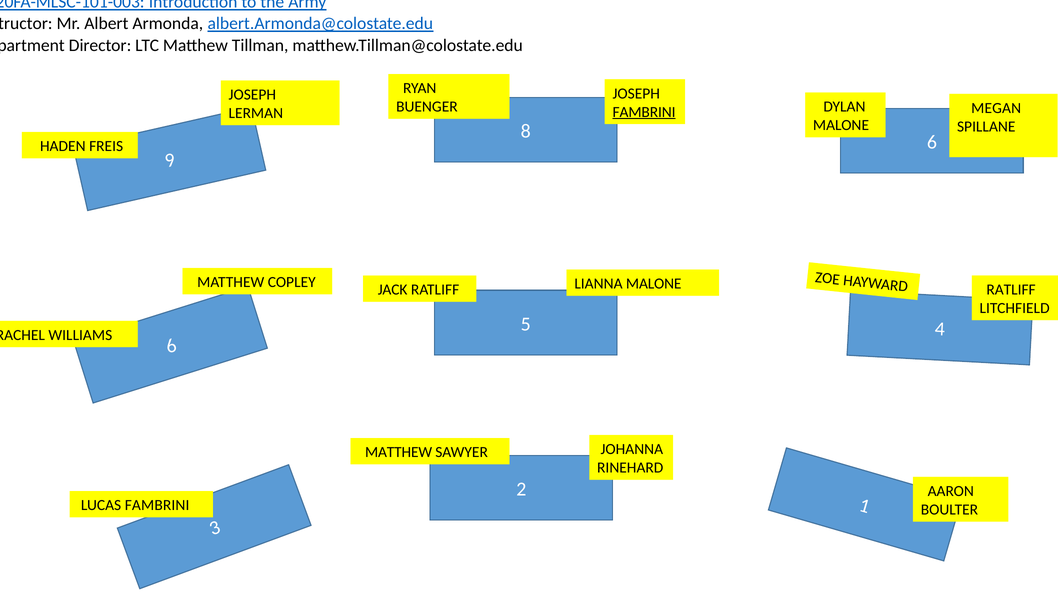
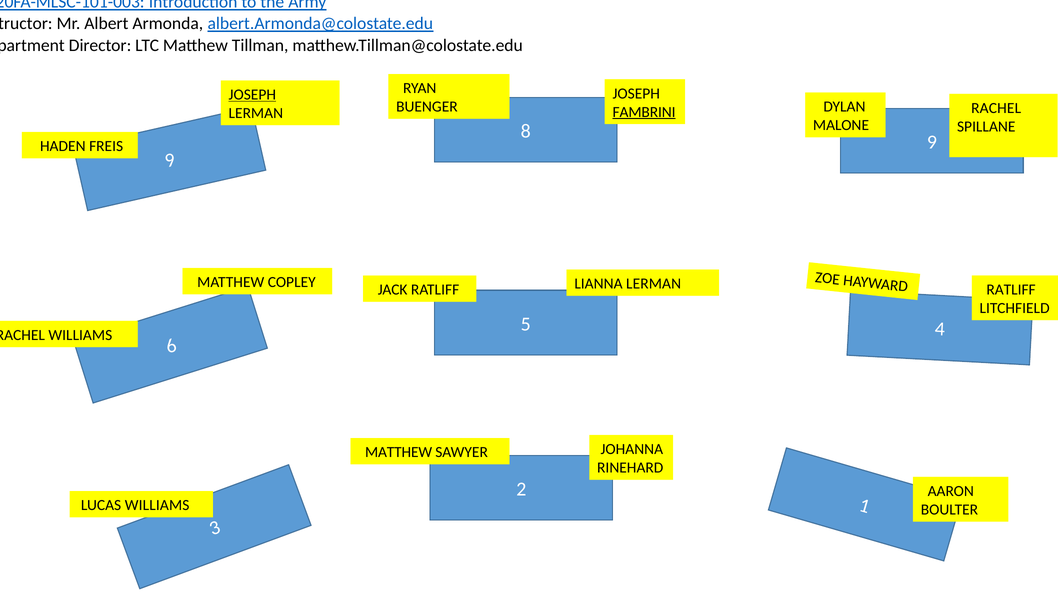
JOSEPH underline: none -> present (252, 95)
MEGAN: MEGAN -> RACHEL (996, 108)
FREIS 6: 6 -> 9 (932, 142)
LIANNA MALONE: MALONE -> LERMAN (654, 284)
LUCAS FAMBRINI: FAMBRINI -> WILLIAMS (157, 505)
